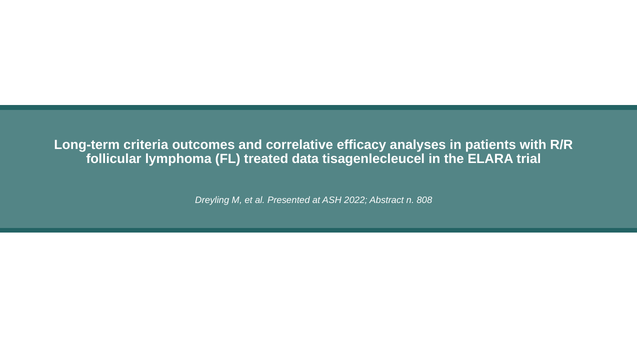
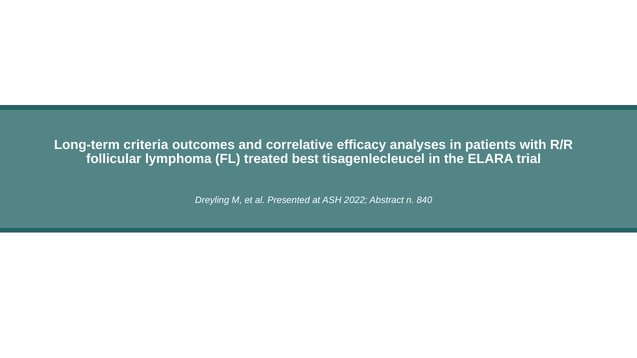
data: data -> best (305, 159)
808: 808 -> 840 (424, 200)
